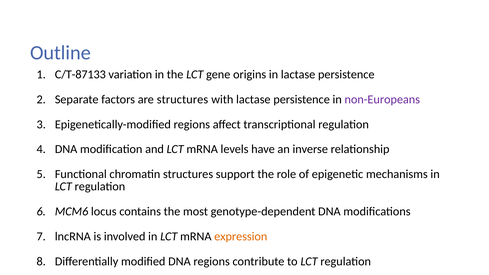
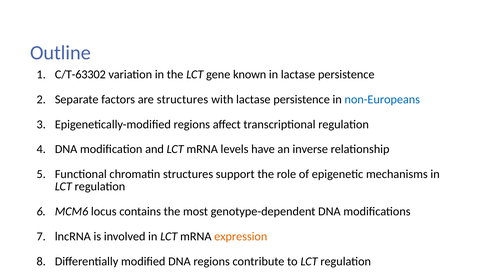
C/T-87133: C/T-87133 -> C/T-63302 (80, 74)
origins: origins -> known (250, 74)
non-Europeans colour: purple -> blue (382, 99)
